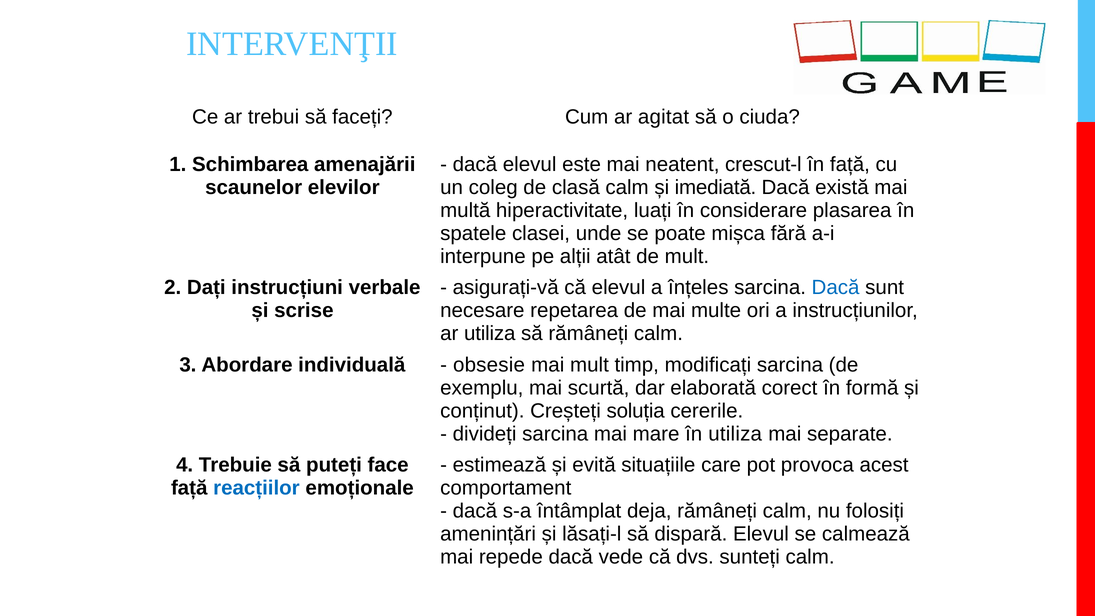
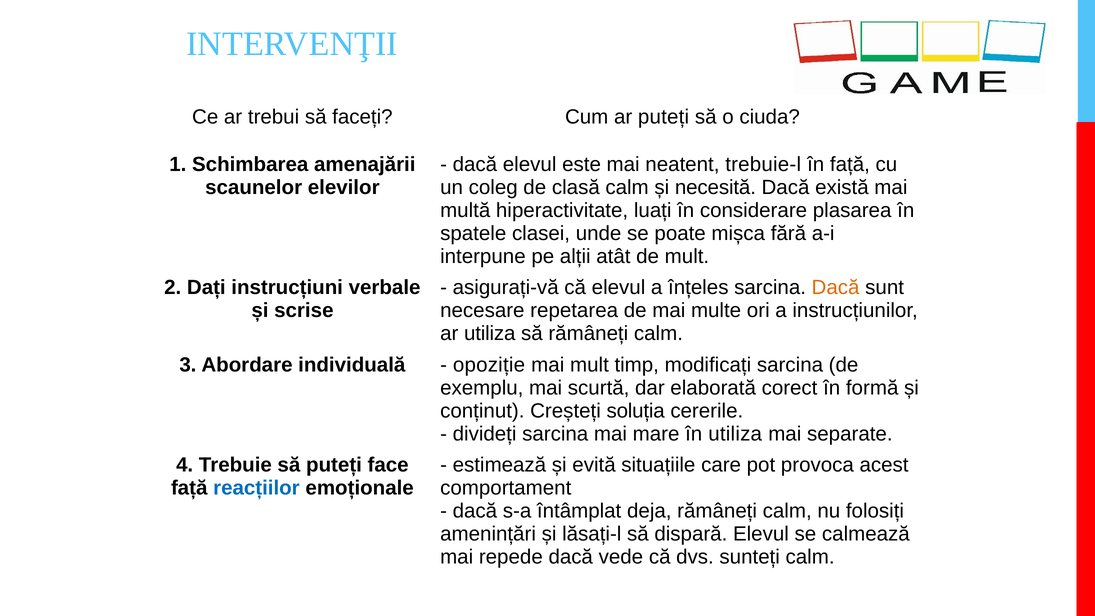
ar agitat: agitat -> puteți (664, 117)
crescut-l: crescut-l -> trebuie-l (763, 164)
imediată: imediată -> necesită (715, 187)
Dacă colour: blue -> orange (836, 288)
obsesie: obsesie -> opoziție (489, 365)
